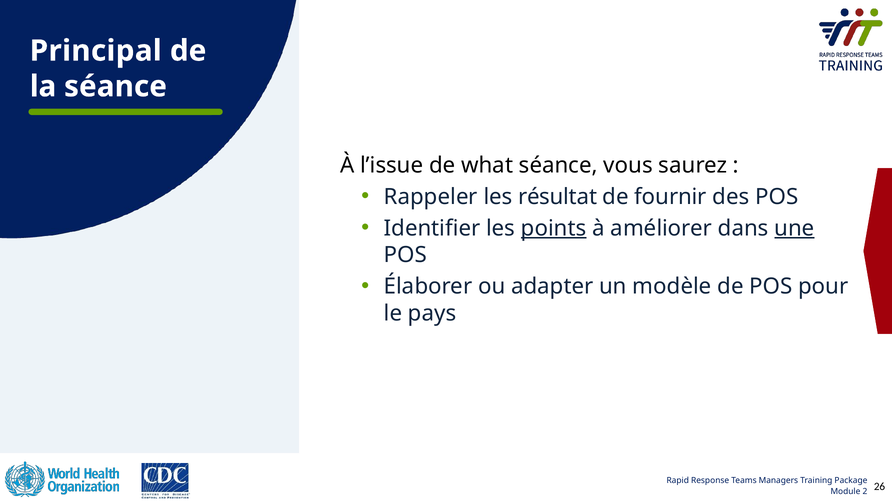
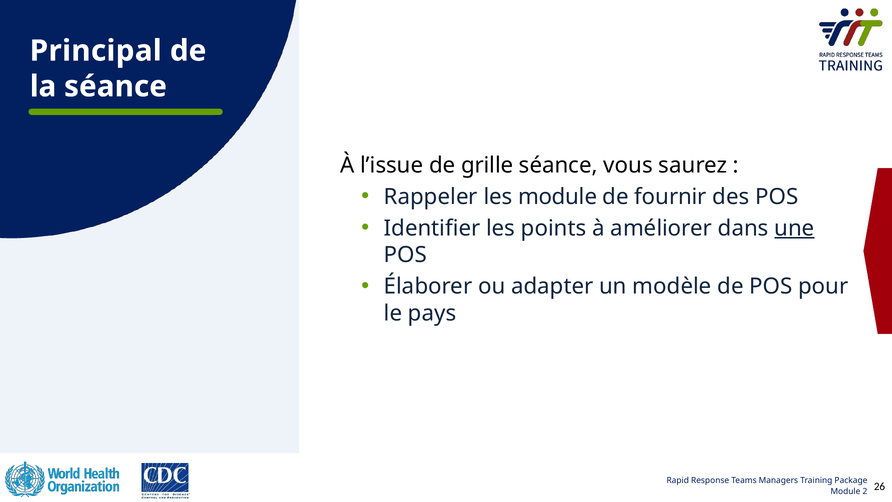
what: what -> grille (487, 165)
les résultat: résultat -> module (558, 197)
points underline: present -> none (554, 228)
